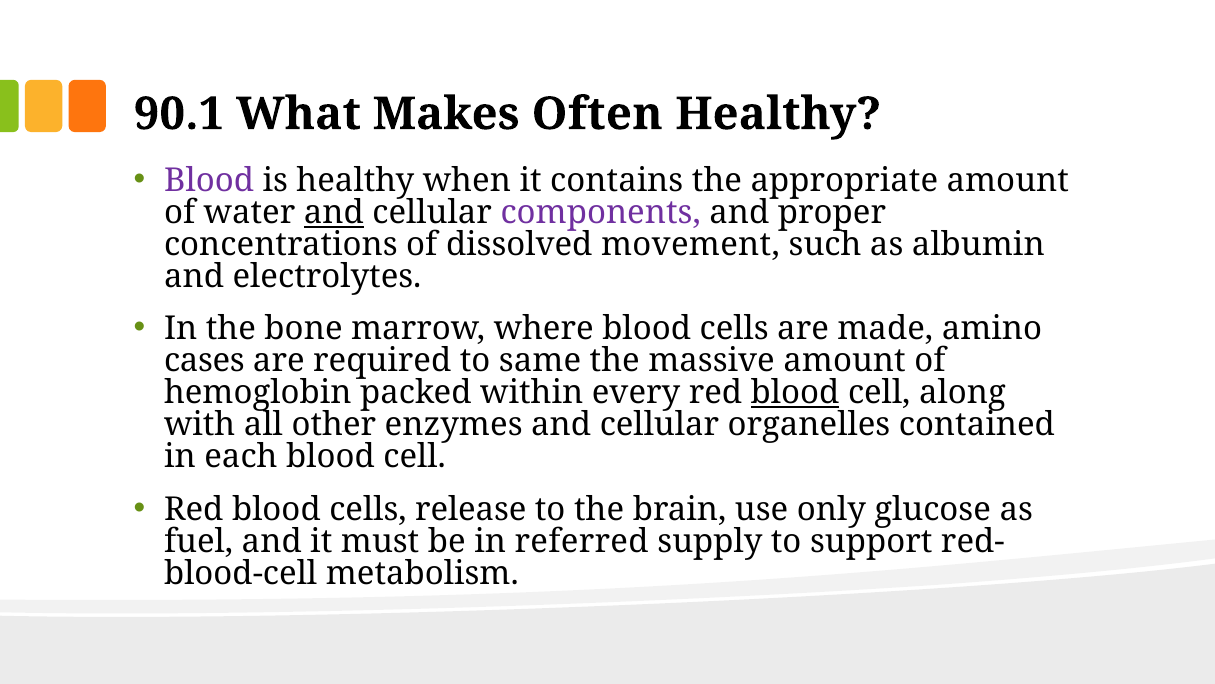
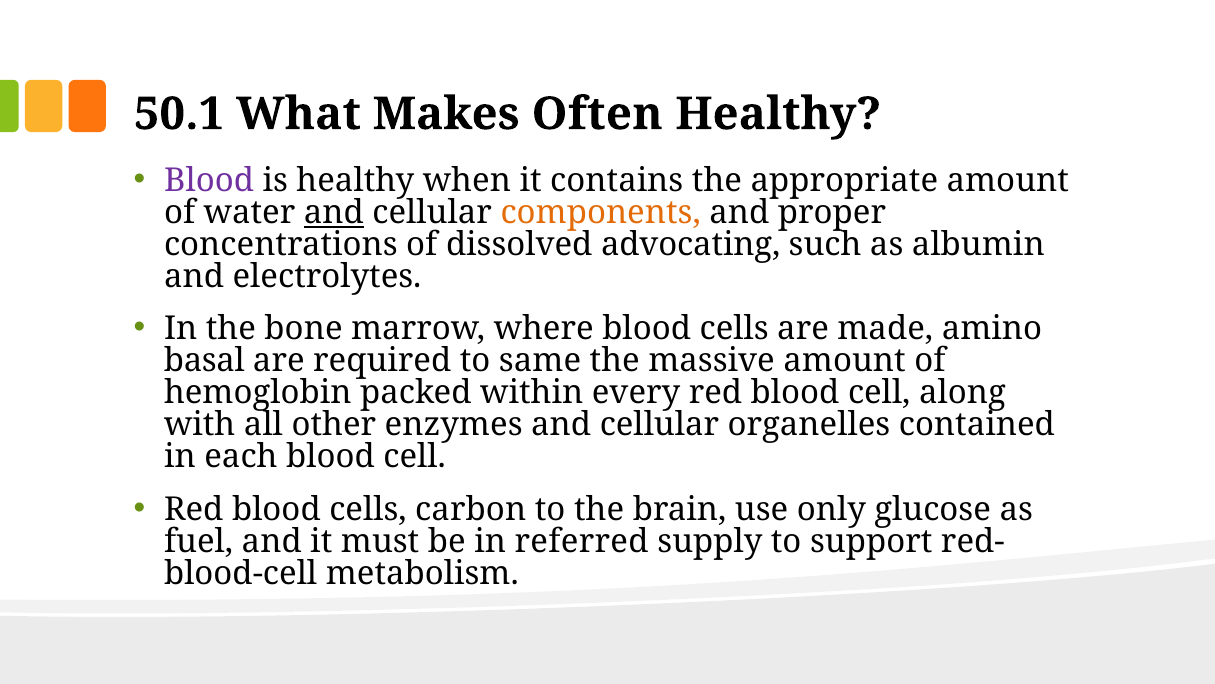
90.1: 90.1 -> 50.1 (179, 114)
components colour: purple -> orange (601, 212)
movement: movement -> advocating (691, 244)
cases: cases -> basal (204, 361)
blood underline: present -> none (795, 393)
release: release -> carbon (471, 509)
